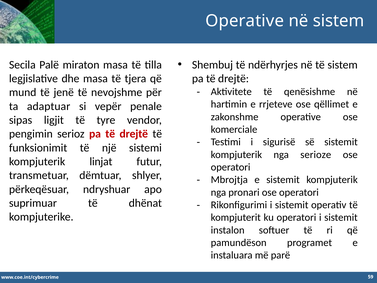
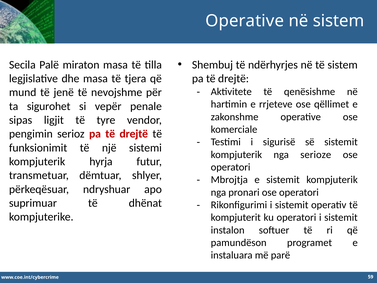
adaptuar: adaptuar -> sigurohet (49, 106)
linjat: linjat -> hyrja (101, 161)
